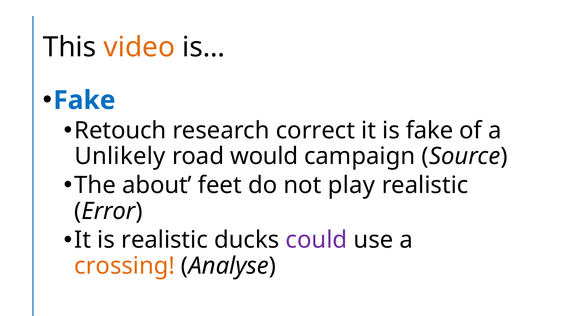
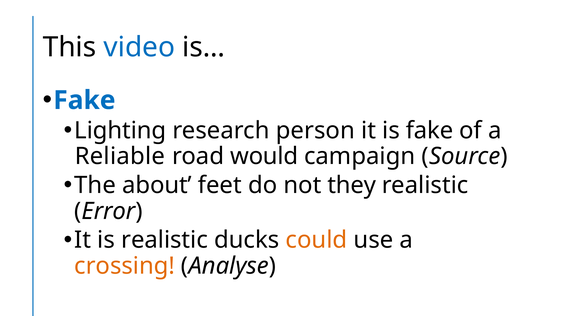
video colour: orange -> blue (139, 47)
Retouch: Retouch -> Lighting (120, 130)
correct: correct -> person (315, 130)
Unlikely: Unlikely -> Reliable (120, 156)
play: play -> they (352, 185)
could colour: purple -> orange (316, 240)
